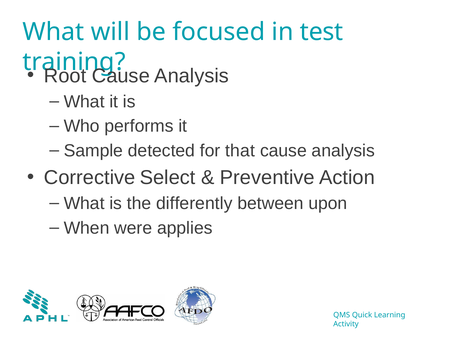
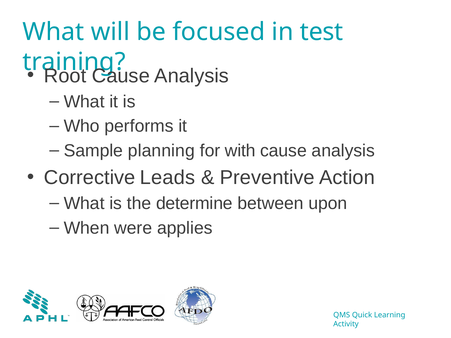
detected: detected -> planning (161, 151)
that: that -> with (240, 151)
Select: Select -> Leads (168, 178)
differently: differently -> determine (194, 204)
